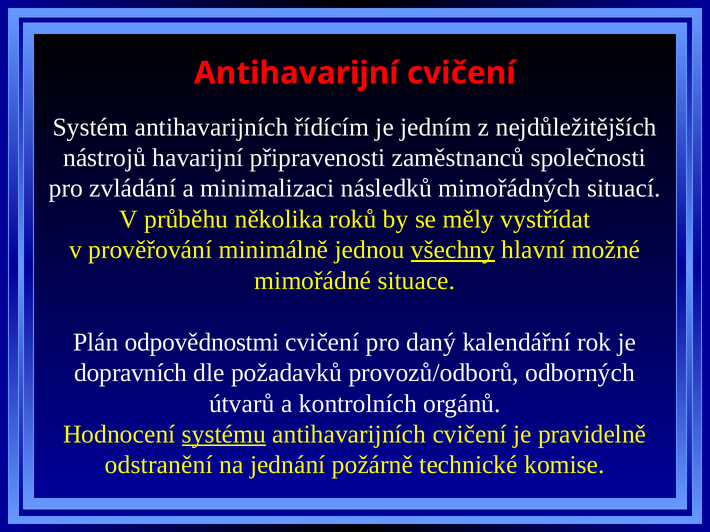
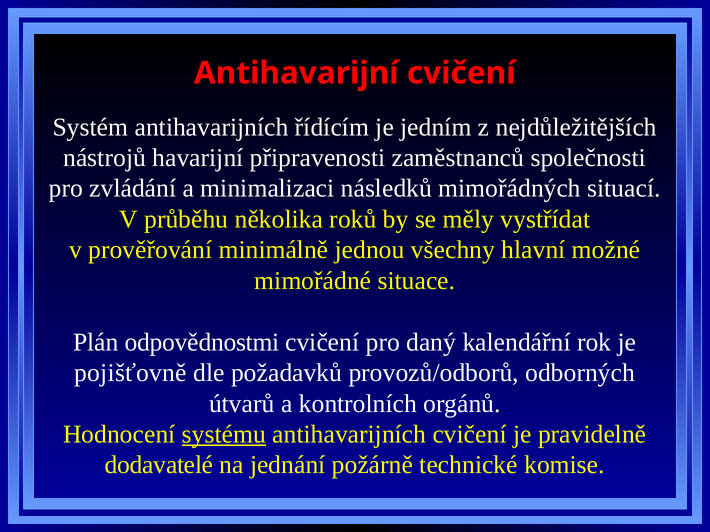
všechny underline: present -> none (453, 250)
dopravních: dopravních -> pojišťovně (131, 373)
odstranění: odstranění -> dodavatelé (159, 465)
